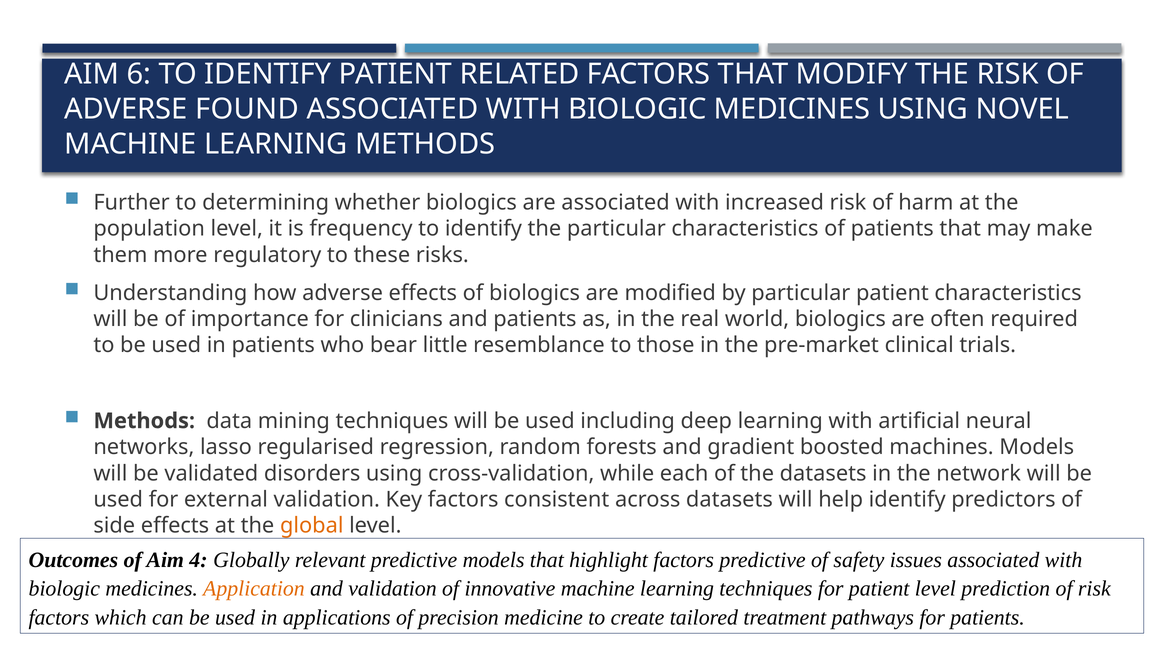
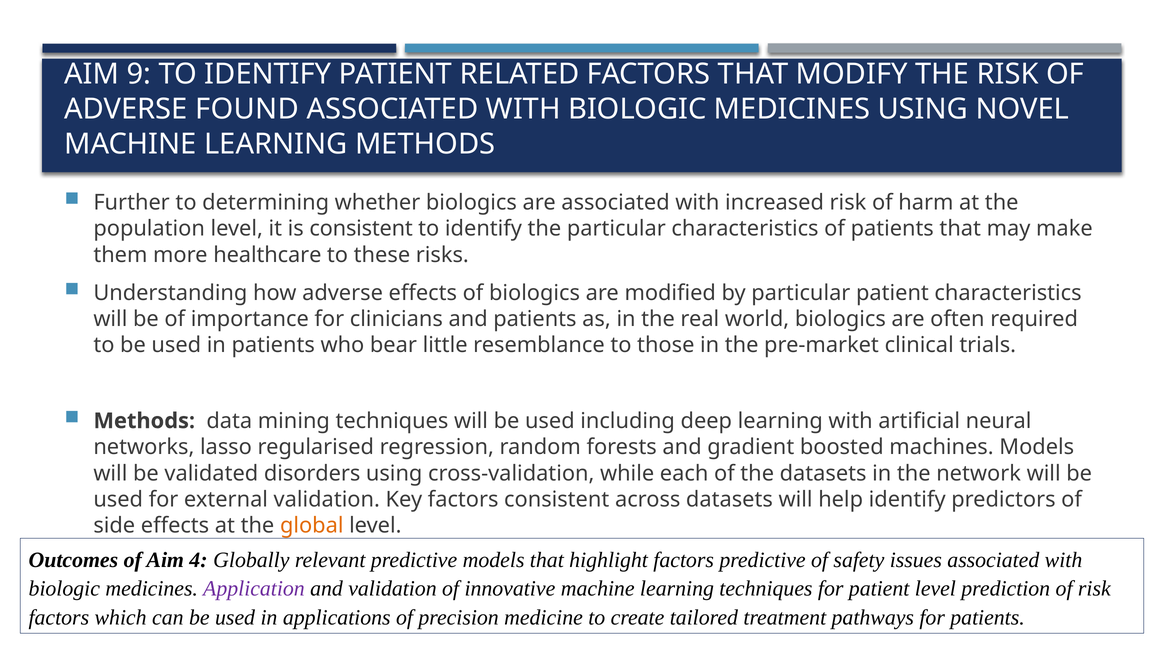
6: 6 -> 9 (139, 74)
is frequency: frequency -> consistent (361, 229)
regulatory: regulatory -> healthcare (267, 255)
Application colour: orange -> purple (254, 588)
